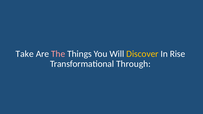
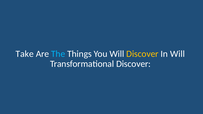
The colour: pink -> light blue (58, 54)
In Rise: Rise -> Will (177, 54)
Transformational Through: Through -> Discover (133, 64)
